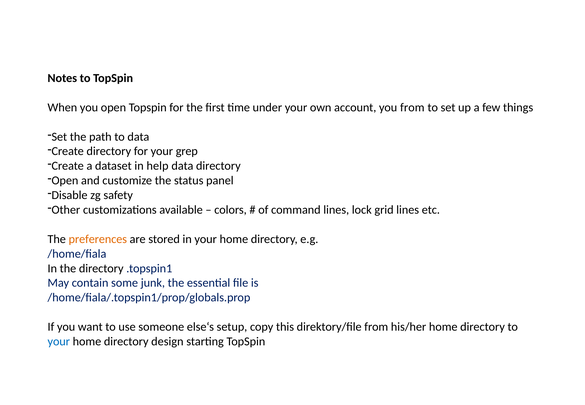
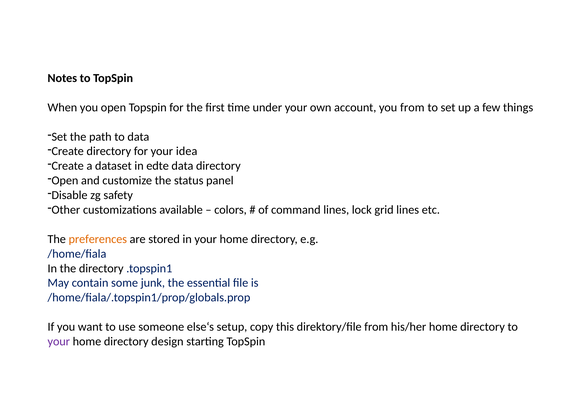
grep: grep -> idea (187, 151)
help: help -> edte (158, 166)
your colour: blue -> purple (59, 341)
